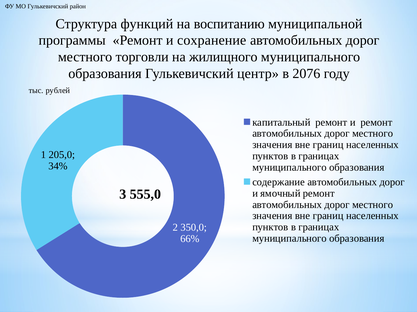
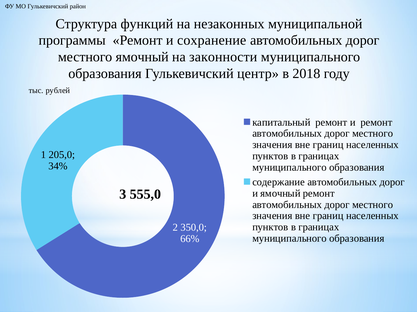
воспитанию: воспитанию -> незаконных (229, 24)
местного торговли: торговли -> ямочный (142, 57)
жилищного: жилищного -> законности (223, 57)
2076: 2076 -> 2018 (306, 74)
